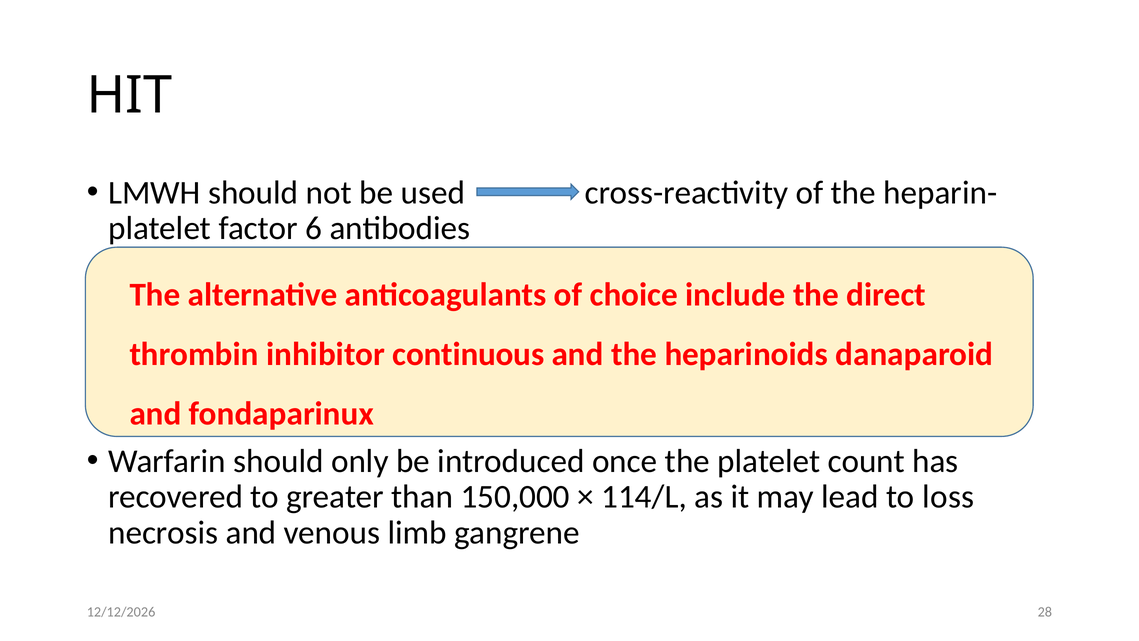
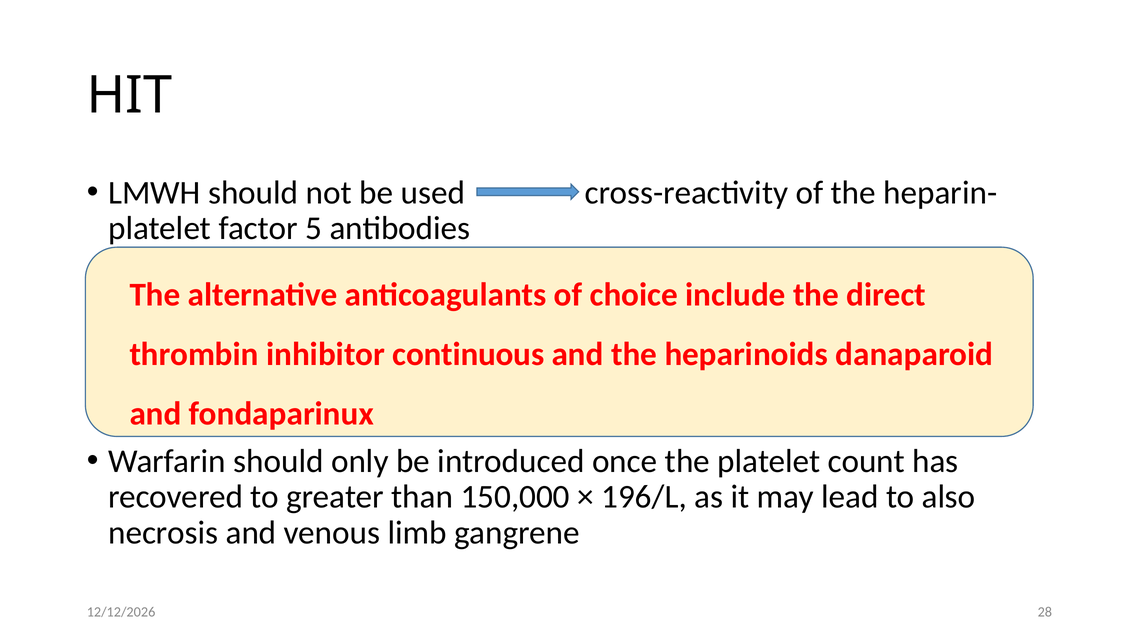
6: 6 -> 5 (314, 228)
114/L: 114/L -> 196/L (644, 497)
loss: loss -> also (949, 497)
